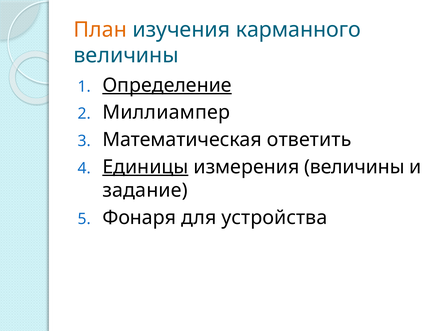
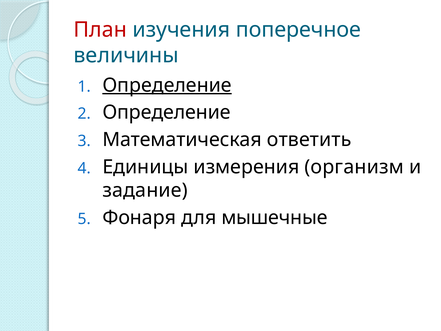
План colour: orange -> red (100, 30)
карманного: карманного -> поперечное (298, 30)
Миллиампер: Миллиампер -> Определение (166, 112)
Единицы underline: present -> none (145, 167)
измерения величины: величины -> организм (354, 167)
устройства: устройства -> мышечные (275, 217)
